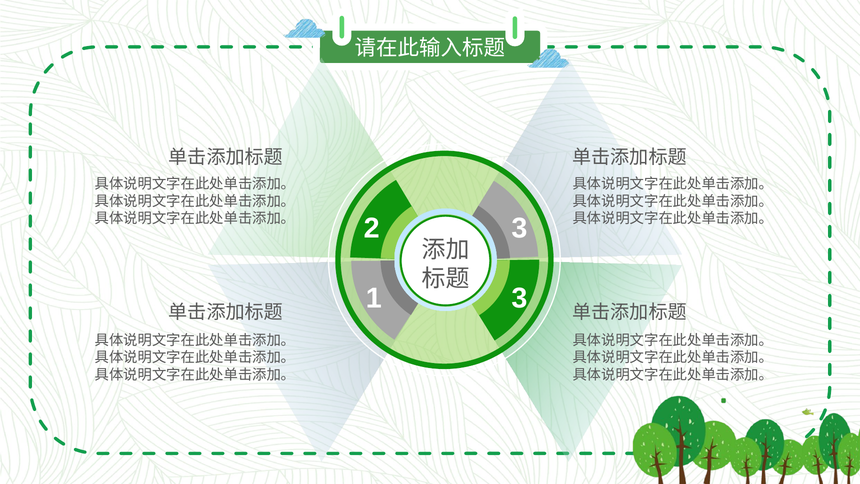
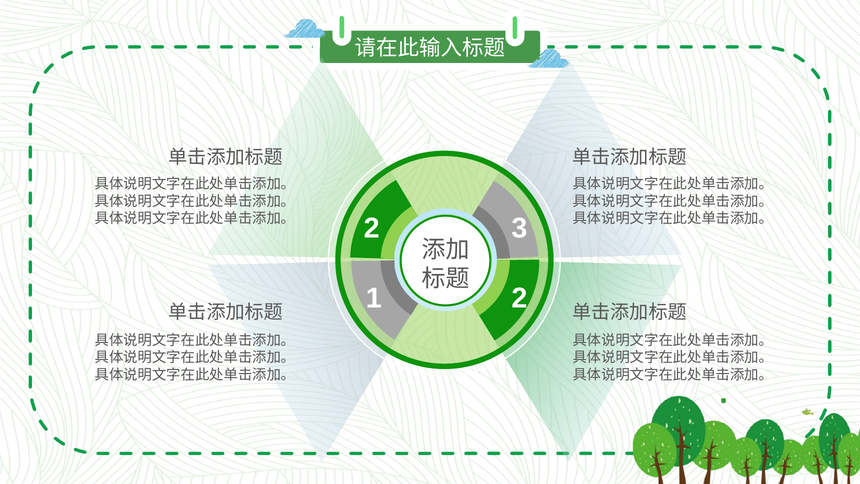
1 3: 3 -> 2 (519, 298)
